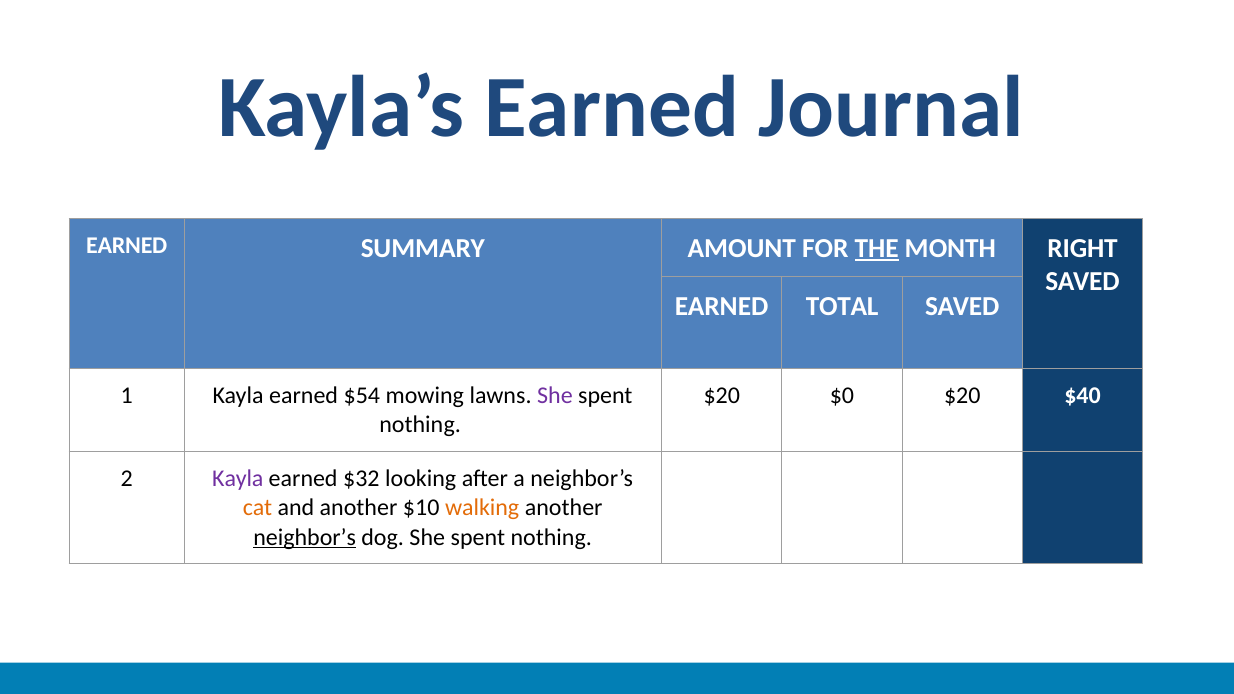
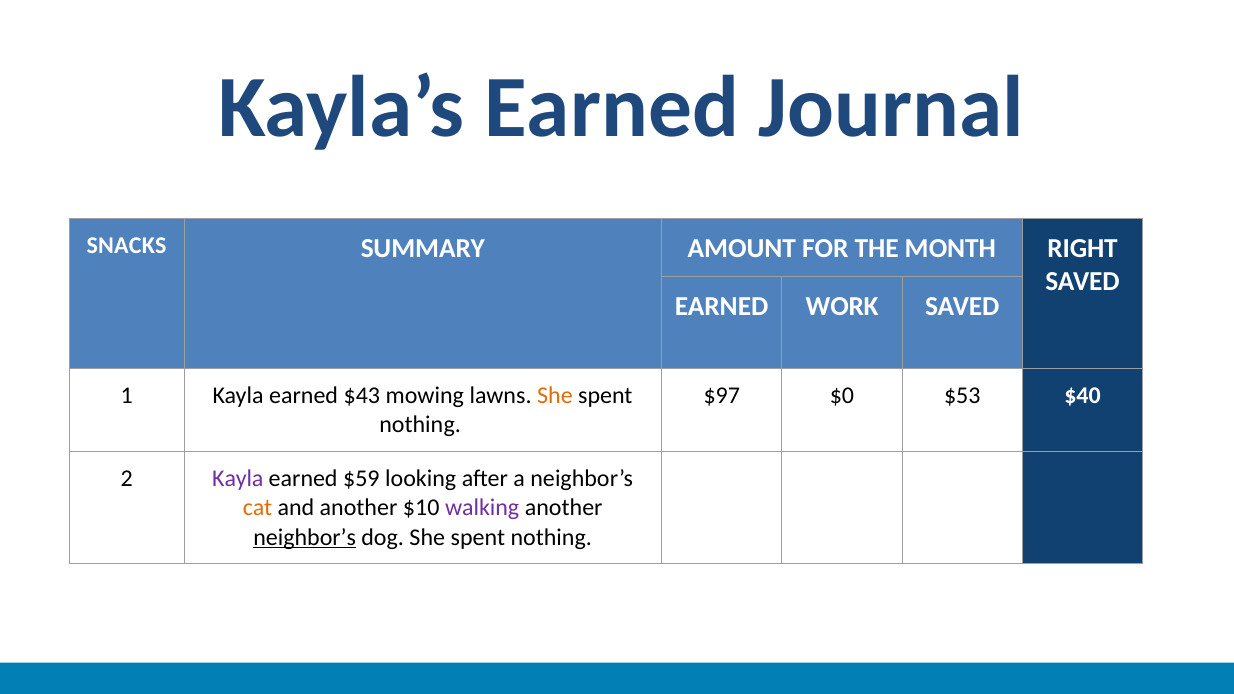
EARNED: EARNED -> SNACKS (127, 246)
THE underline: present -> none (877, 248)
TOTAL: TOTAL -> WORK (842, 306)
$54: $54 -> $43 (362, 396)
She colour: purple -> orange (555, 396)
$20: $20 -> $97 (722, 396)
$0 $20: $20 -> $53 (962, 396)
$32: $32 -> $59 (361, 479)
walking colour: orange -> purple (482, 508)
